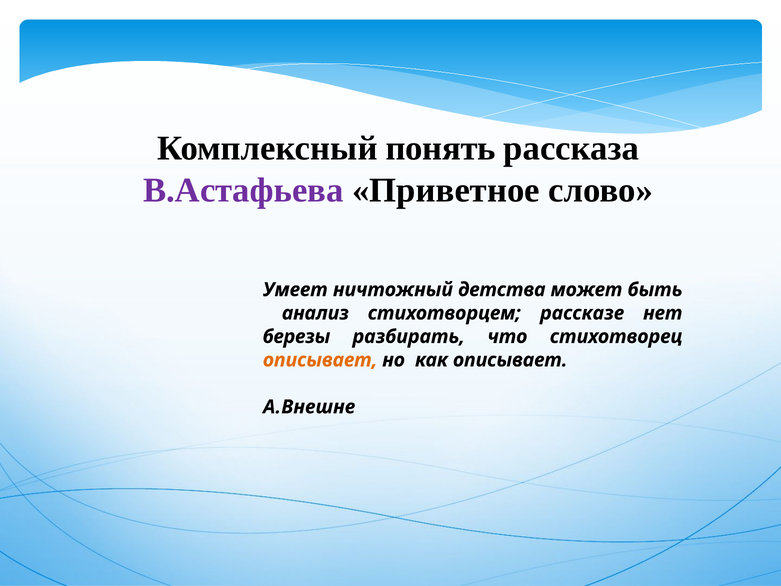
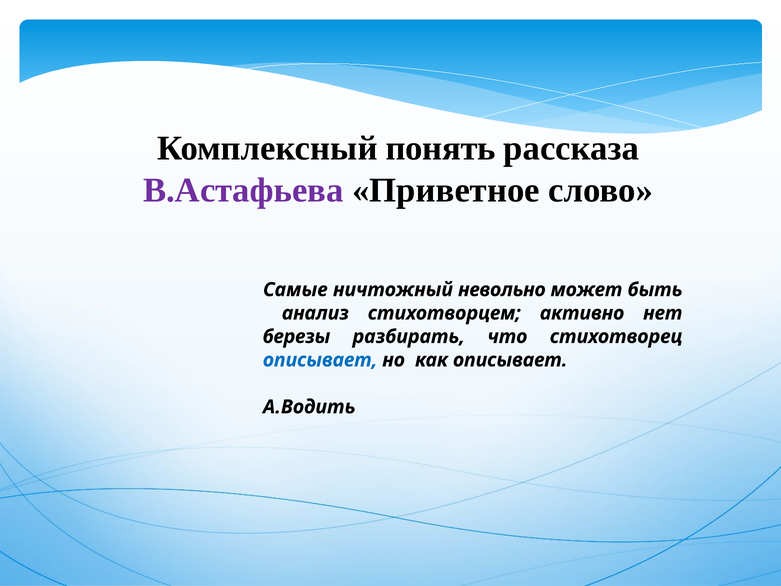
Умеет: Умеет -> Самые (295, 290)
детства: детства -> невольно (502, 290)
рассказе: рассказе -> активно (582, 313)
описывает colour: orange -> blue (320, 360)
А.Внешне: А.Внешне -> А.Водить (309, 407)
